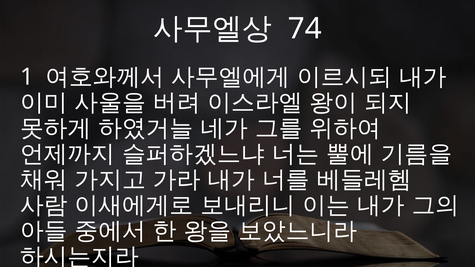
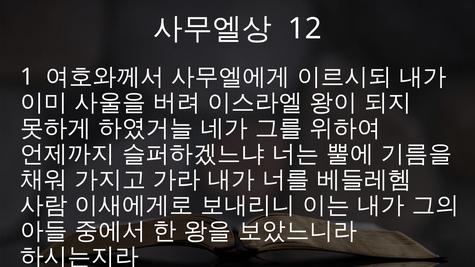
74: 74 -> 12 (305, 29)
